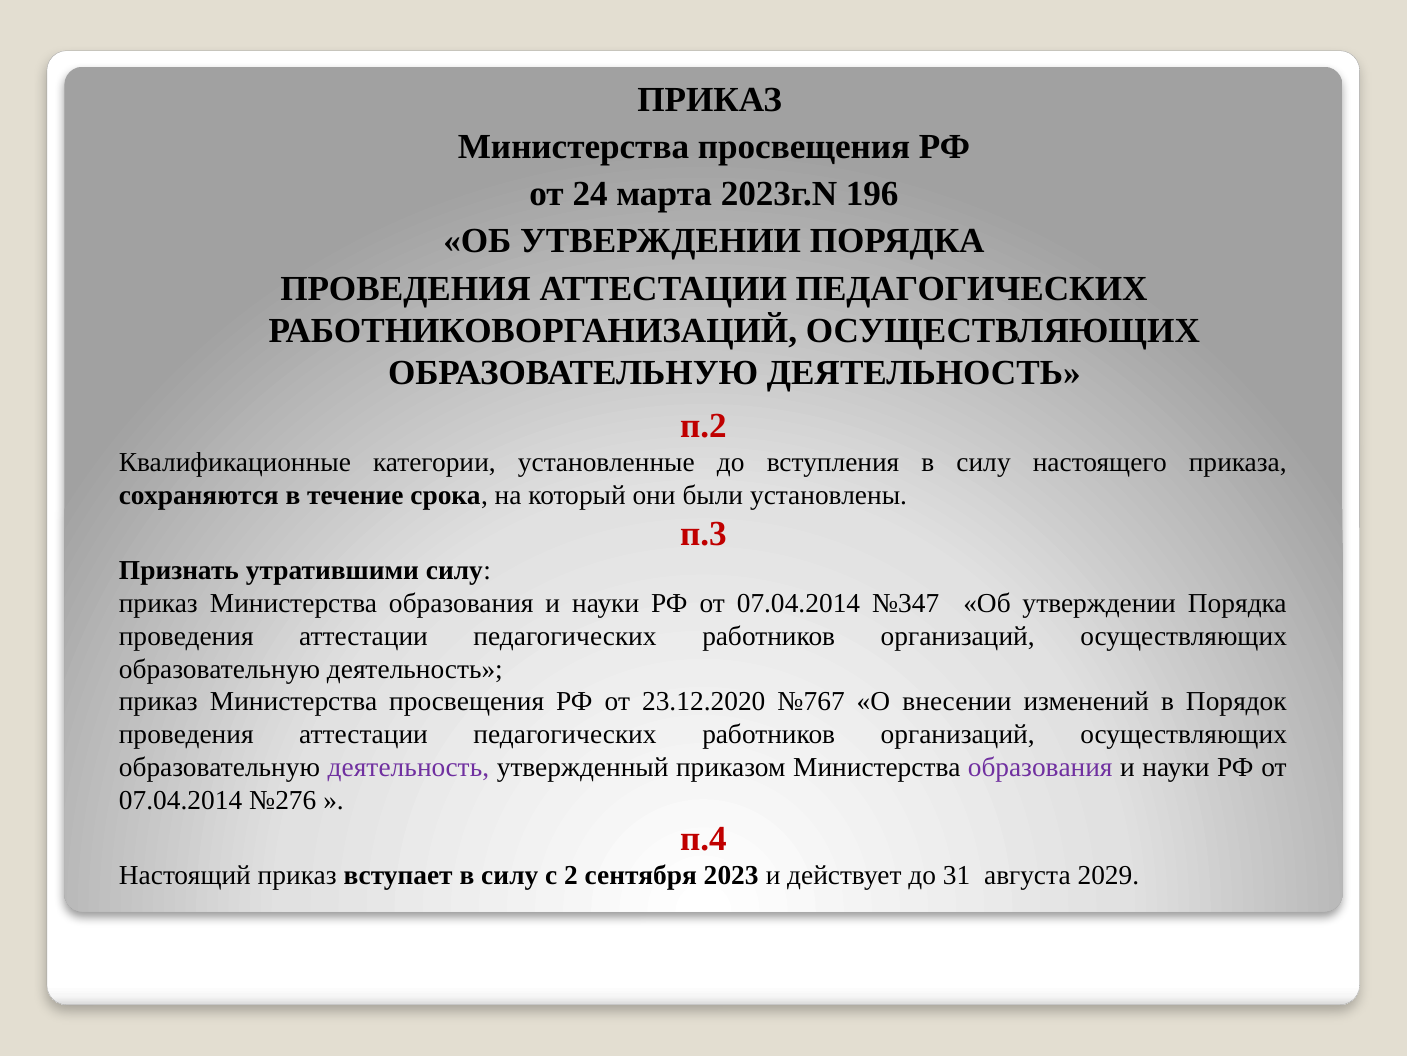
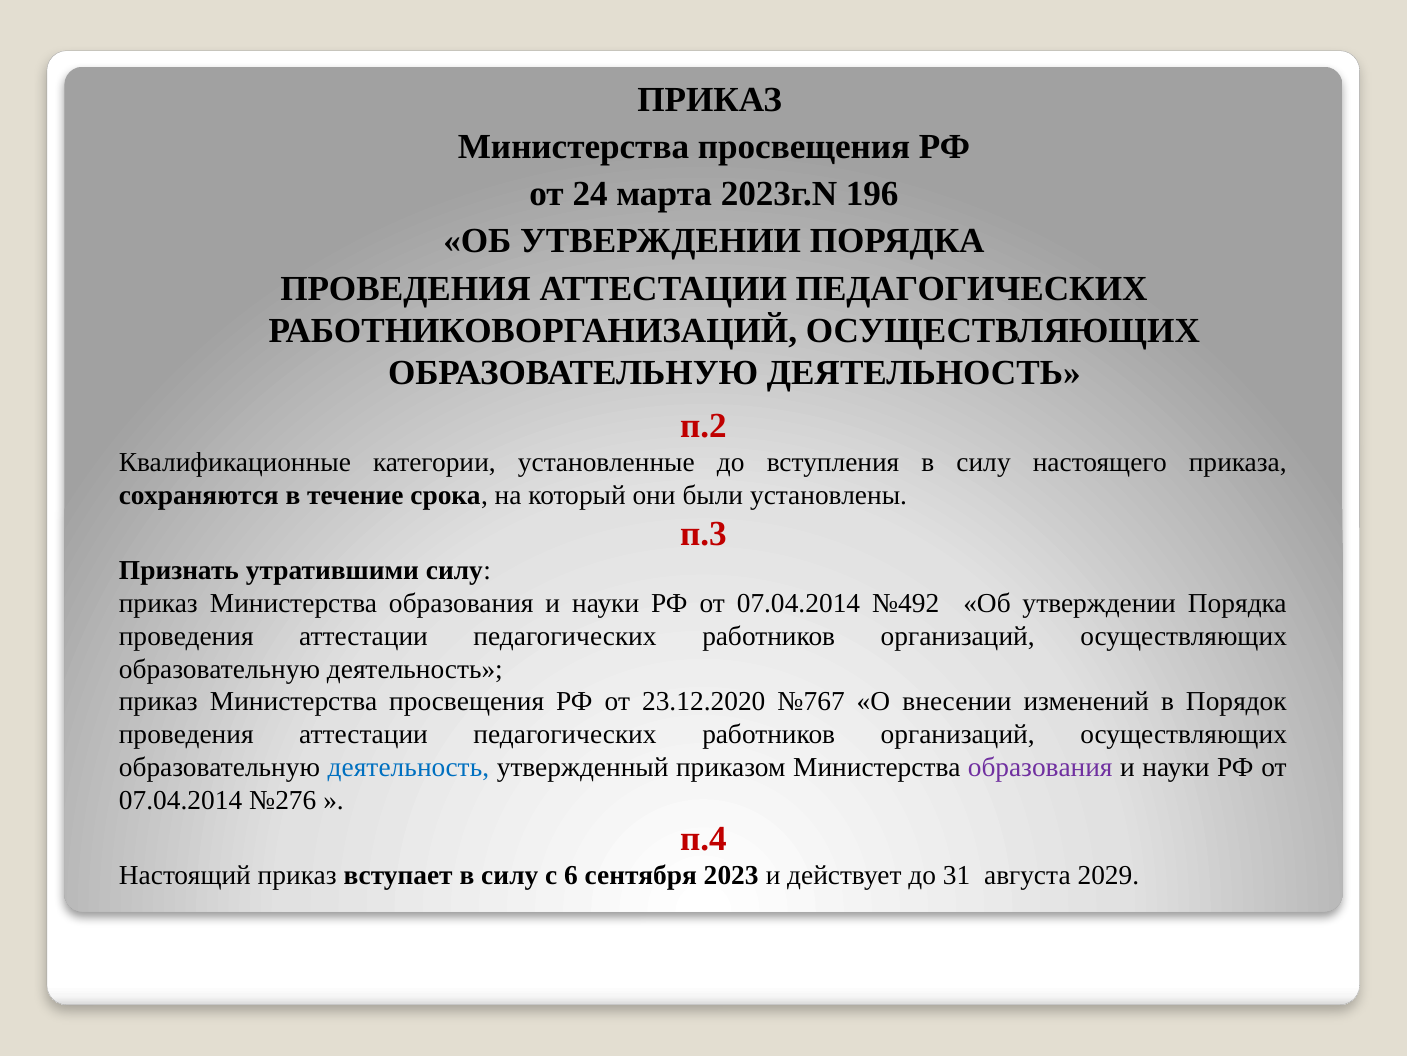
№347: №347 -> №492 (906, 603)
деятельность colour: purple -> blue (408, 767)
2: 2 -> 6 (571, 875)
